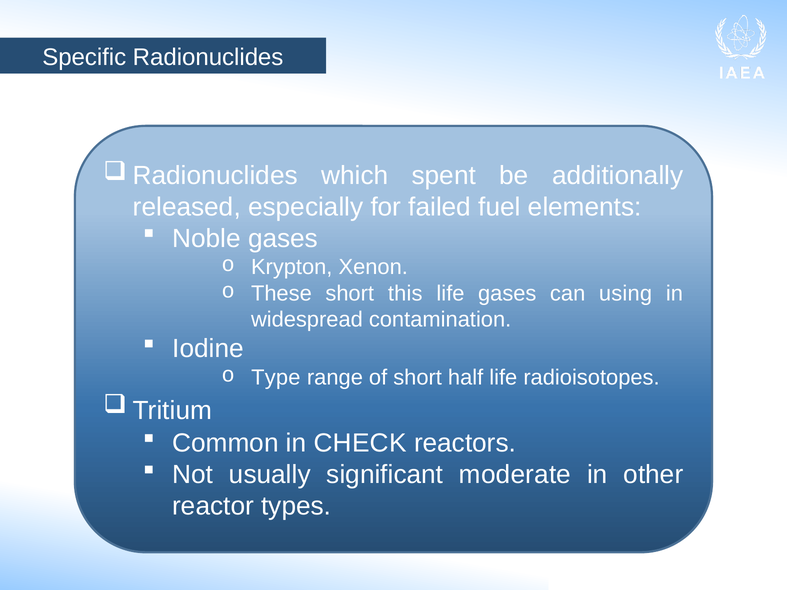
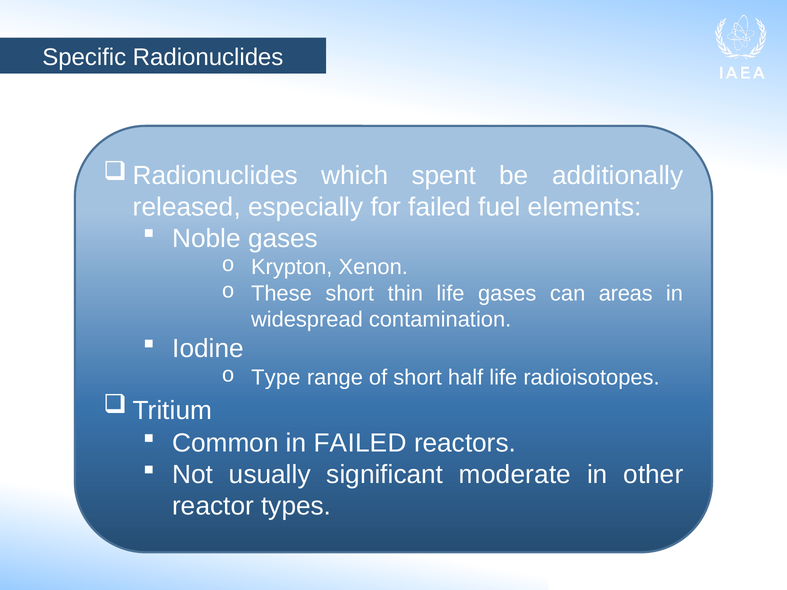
this: this -> thin (405, 293)
using: using -> areas (626, 293)
in CHECK: CHECK -> FAILED (360, 443)
